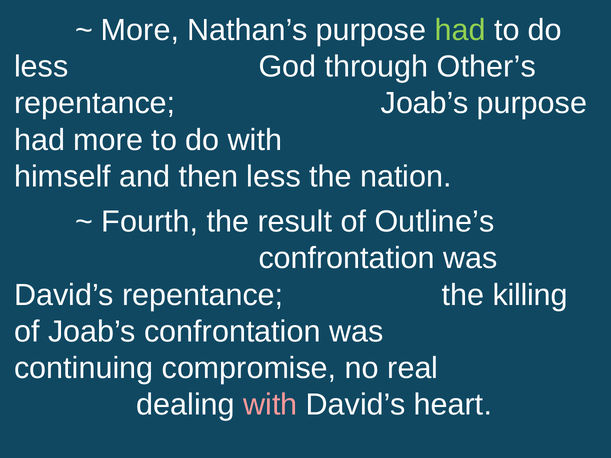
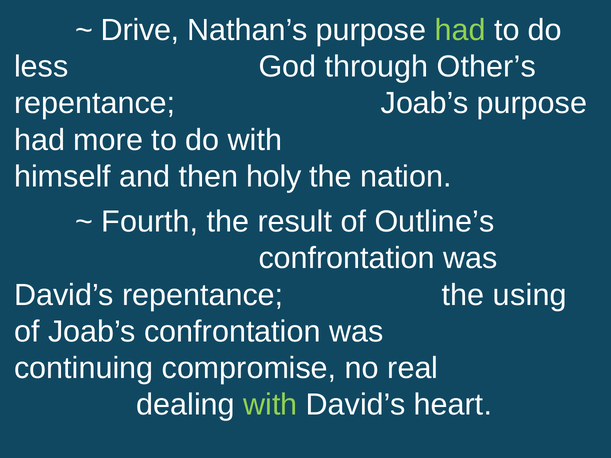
More: More -> Drive (140, 30)
then less: less -> holy (274, 177)
killing: killing -> using (530, 295)
with colour: pink -> light green (270, 405)
